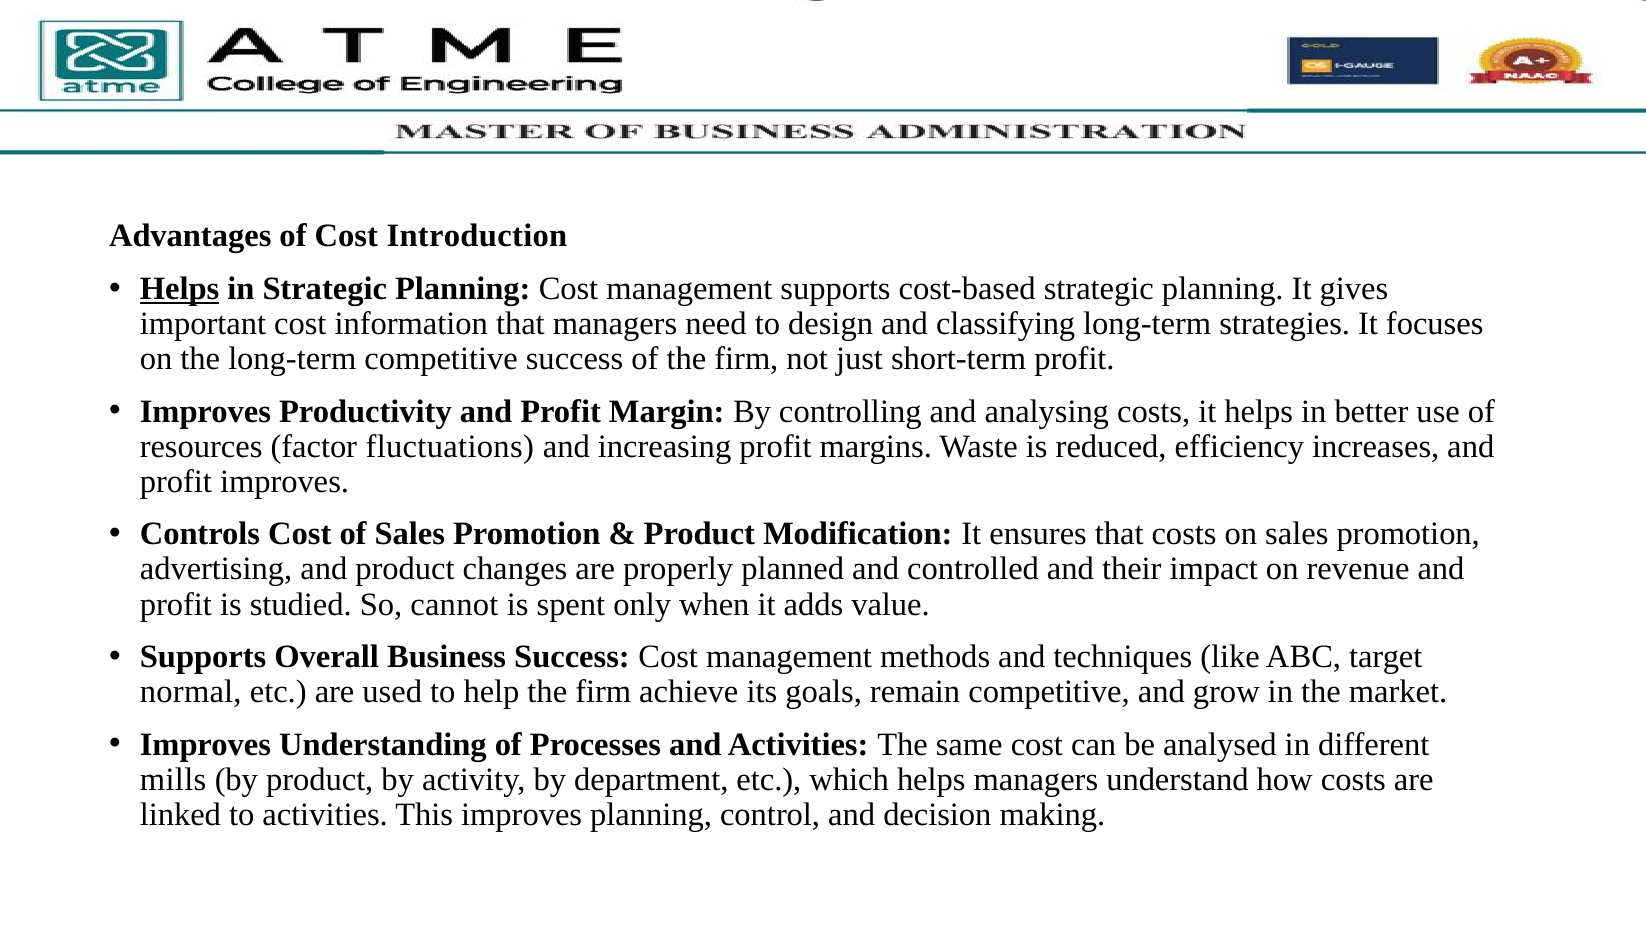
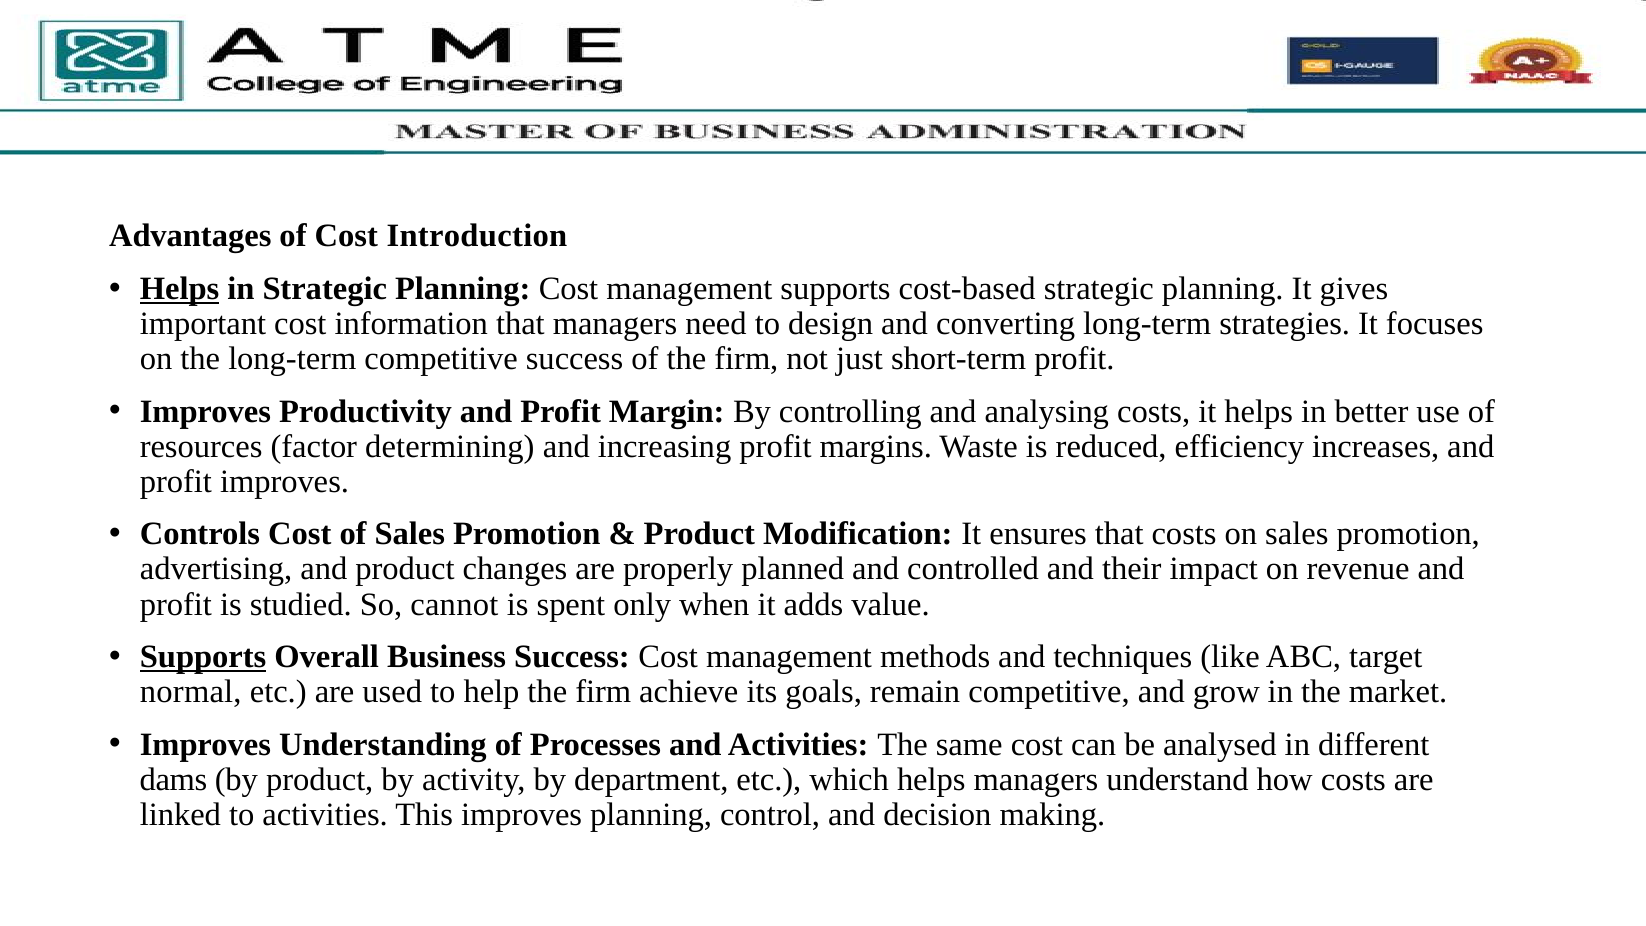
classifying: classifying -> converting (1006, 324)
fluctuations: fluctuations -> determining (450, 446)
Supports underline: none -> present (203, 657)
mills: mills -> dams (173, 779)
